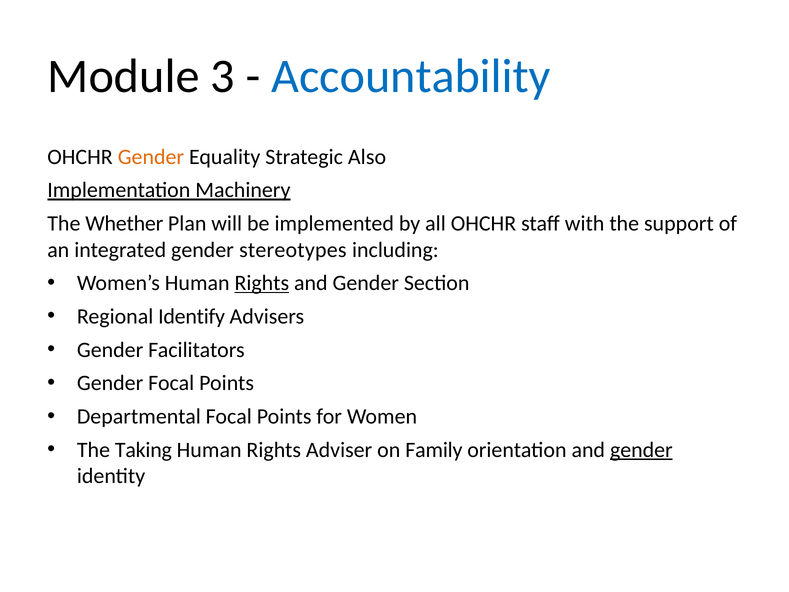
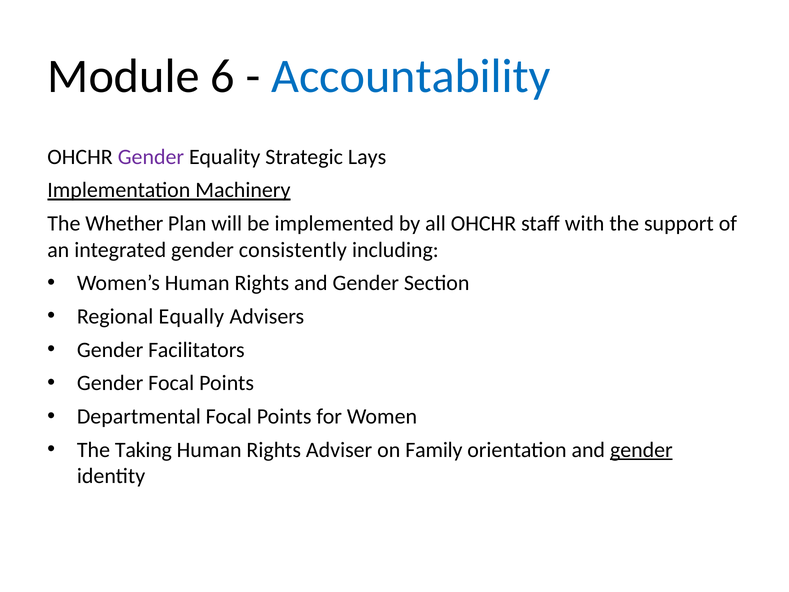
3: 3 -> 6 (223, 76)
Gender colour: orange -> purple (151, 157)
Also: Also -> Lays (367, 157)
stereotypes: stereotypes -> consistently (293, 250)
Rights underline: present -> none (262, 283)
Identify: Identify -> Equally (191, 316)
